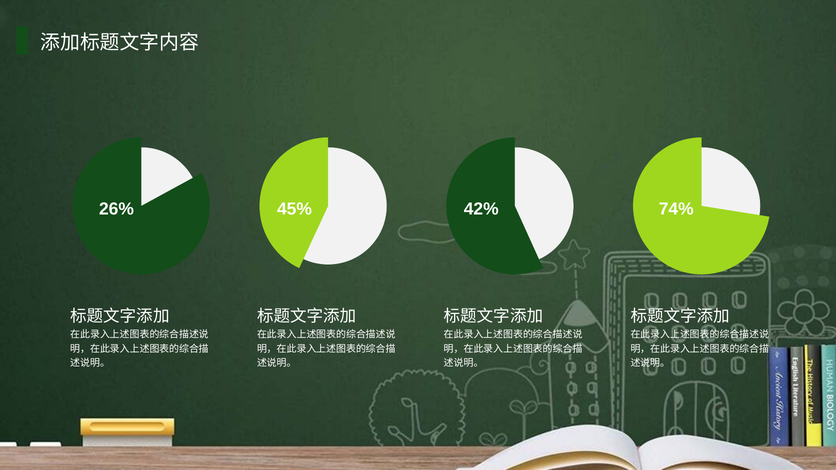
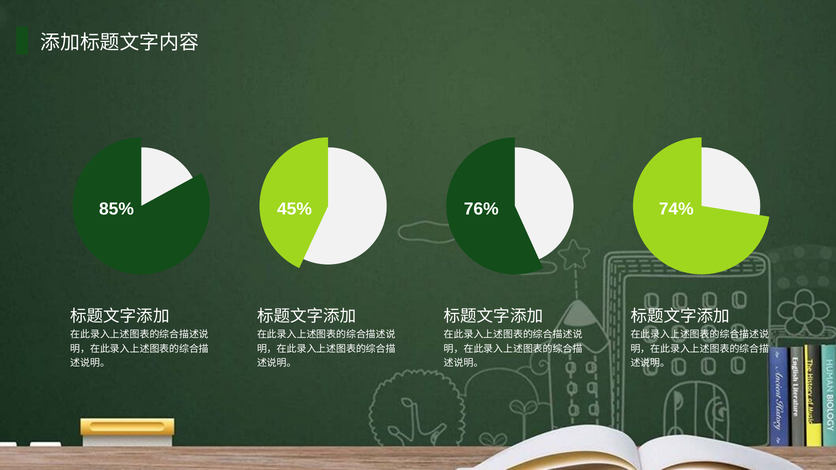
26%: 26% -> 85% (116, 209)
42%: 42% -> 76% (481, 209)
